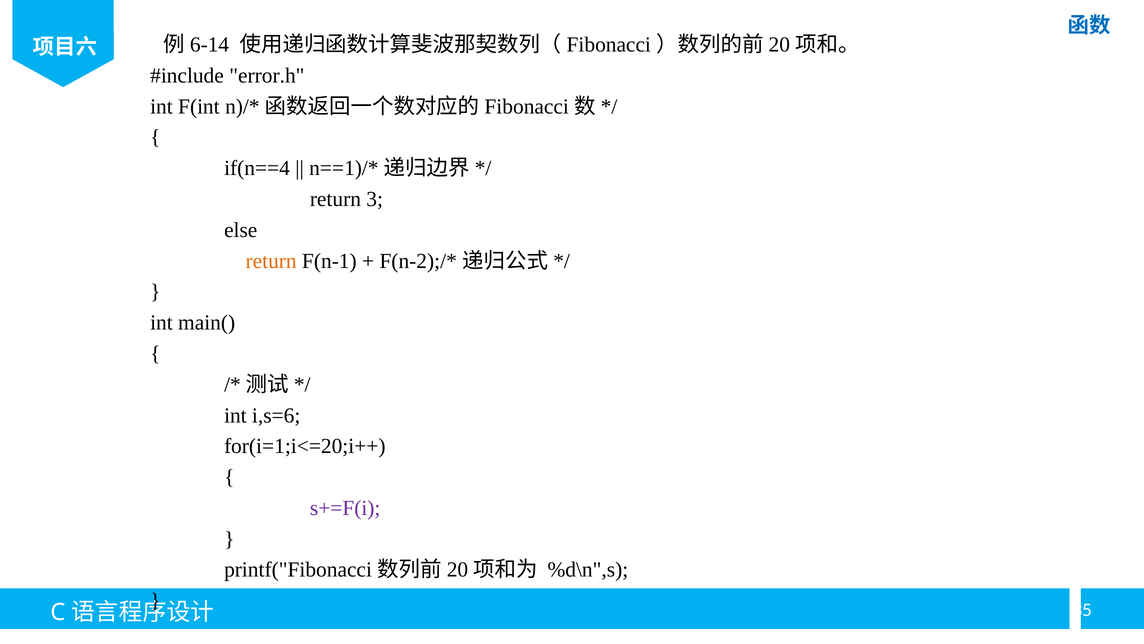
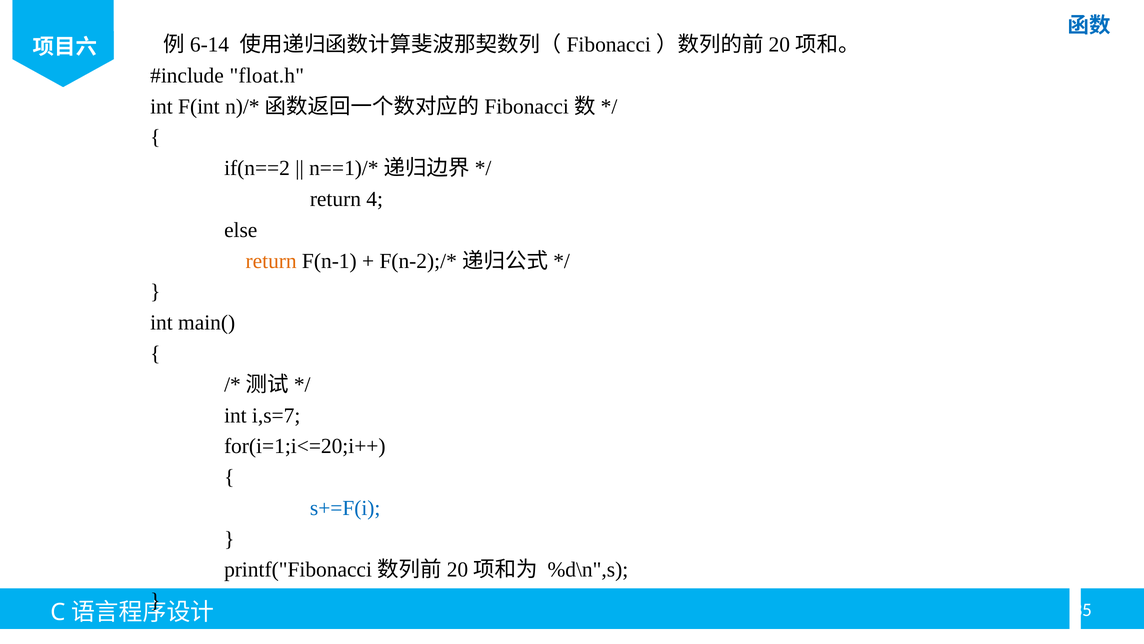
error.h: error.h -> float.h (267, 75)
if(n==4: if(n==4 -> if(n==2 (257, 168)
3: 3 -> 4 (375, 199)
i,s=6: i,s=6 -> i,s=7 (276, 415)
s+=F(i colour: purple -> blue (345, 508)
